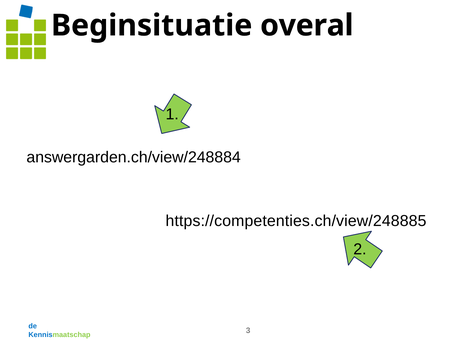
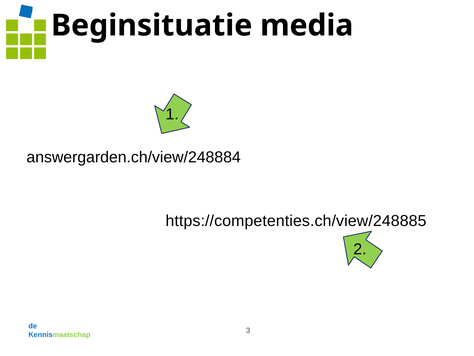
overal: overal -> media (307, 25)
